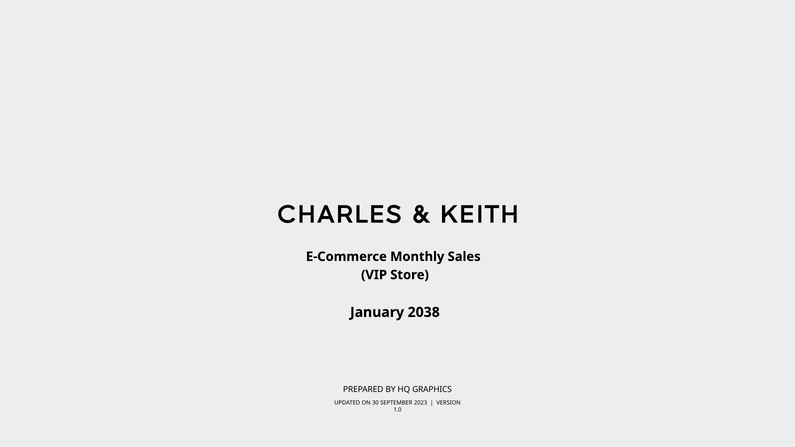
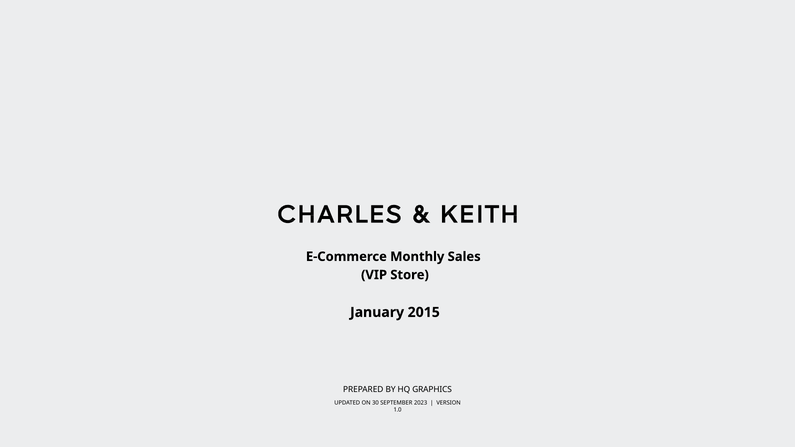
2038: 2038 -> 2015 (424, 312)
